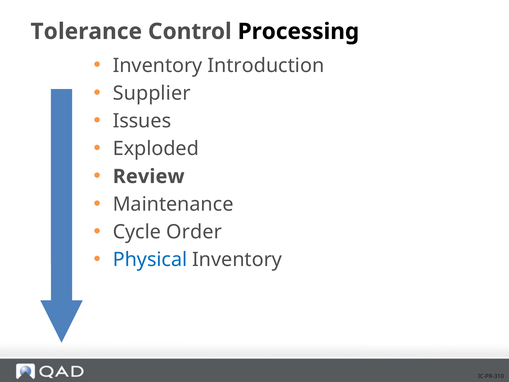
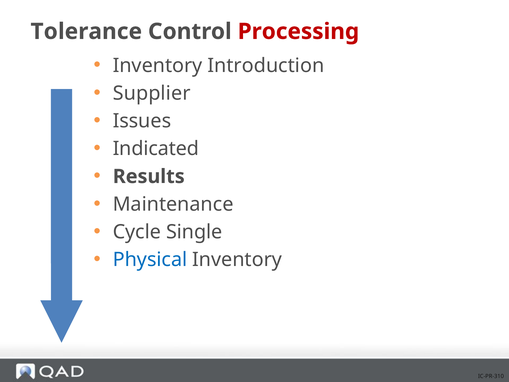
Processing colour: black -> red (298, 31)
Exploded: Exploded -> Indicated (156, 149)
Review: Review -> Results (149, 176)
Order: Order -> Single (194, 232)
